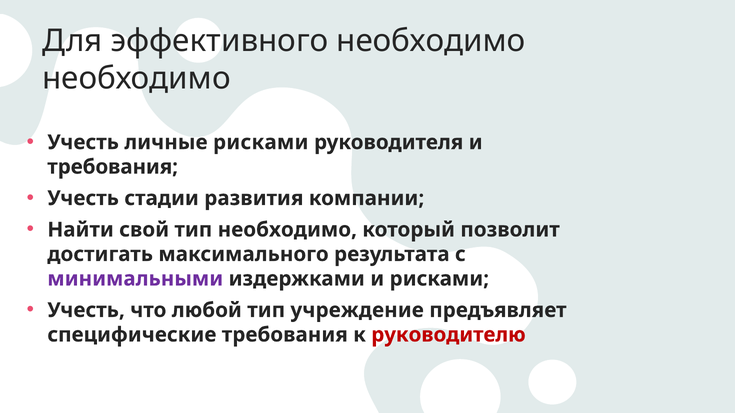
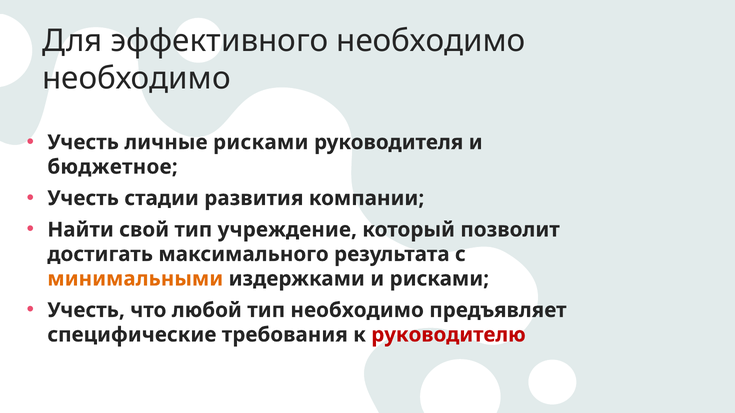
требования: требования -> бюджетное (113, 167)
тип необходимо: необходимо -> учреждение (287, 230)
минимальными colour: purple -> orange (135, 279)
тип учреждение: учреждение -> необходимо (357, 311)
